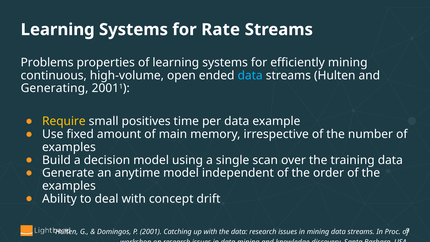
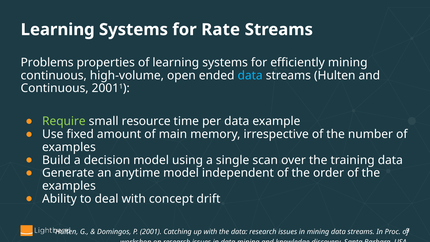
Generating: Generating -> Continuous (55, 88)
Require colour: yellow -> light green (64, 121)
positives: positives -> resource (146, 121)
